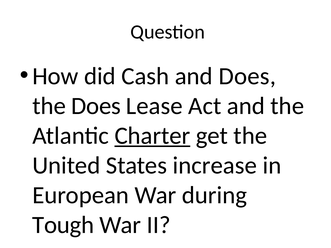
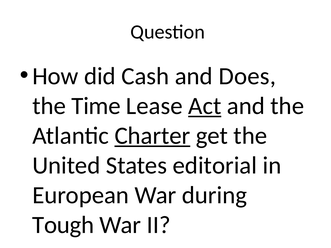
the Does: Does -> Time (96, 106)
Act underline: none -> present (205, 106)
increase: increase -> editorial (215, 166)
